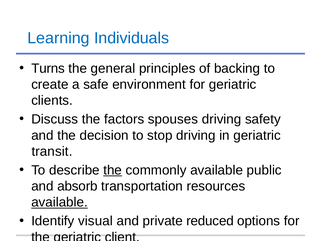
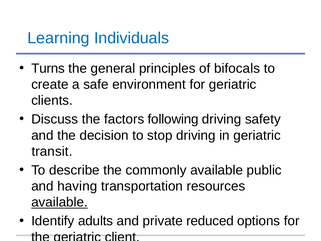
backing: backing -> bifocals (237, 68)
spouses: spouses -> following (173, 119)
the underline: present -> none (113, 170)
absorb: absorb -> having (77, 186)
visual: visual -> adults (96, 221)
